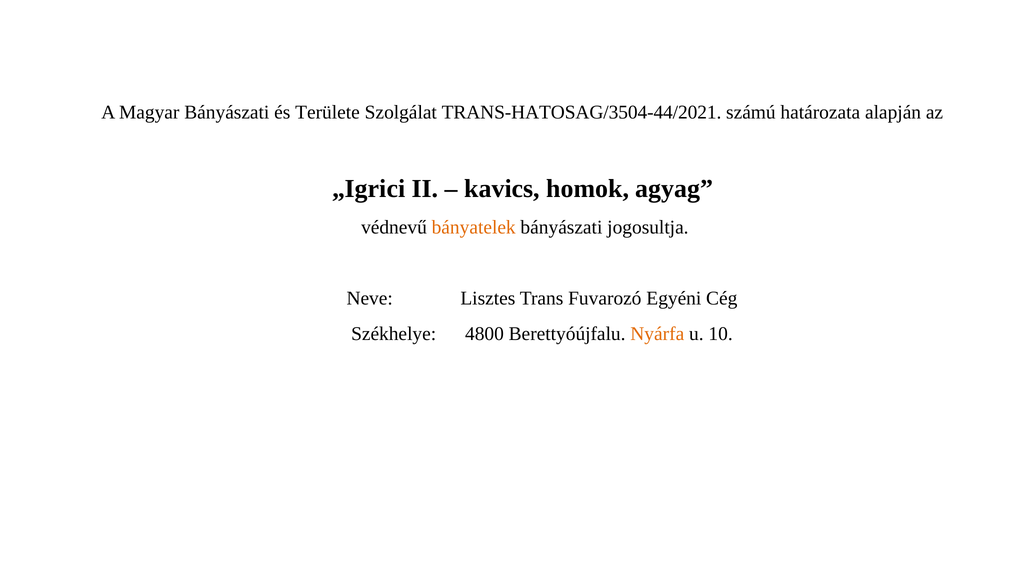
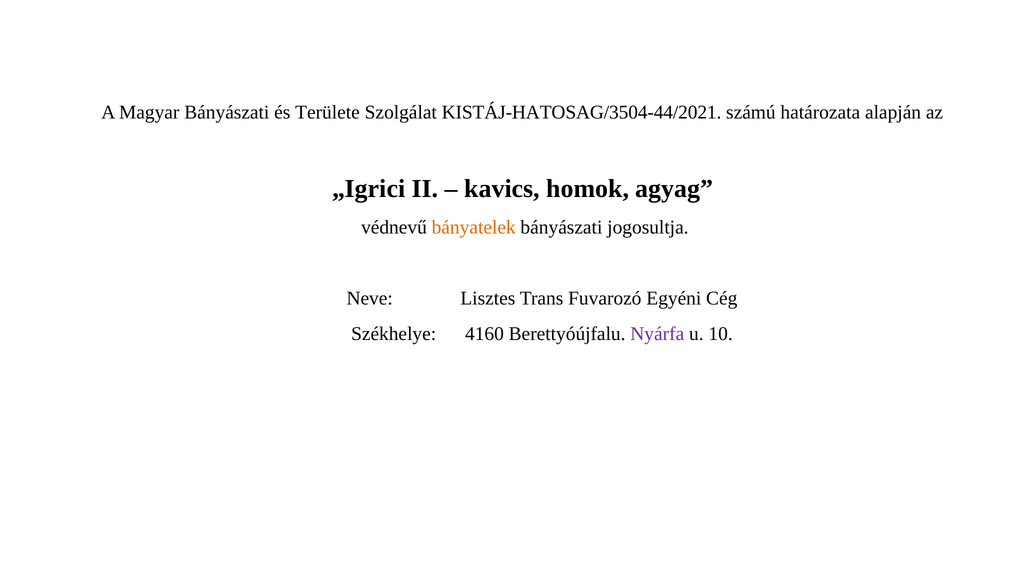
TRANS-HATOSAG/3504-44/2021: TRANS-HATOSAG/3504-44/2021 -> KISTÁJ-HATOSAG/3504-44/2021 (582, 112)
4800: 4800 -> 4160 (484, 334)
Nyárfa colour: orange -> purple (657, 334)
